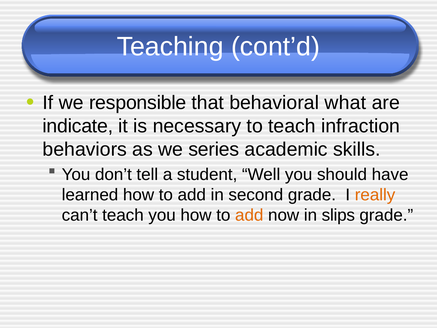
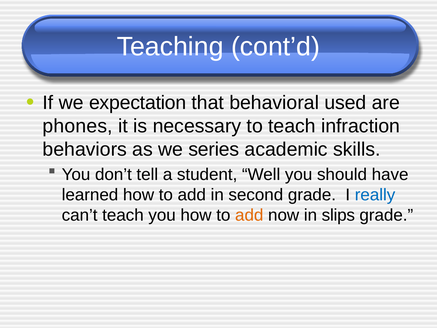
responsible: responsible -> expectation (138, 103)
what: what -> used (345, 103)
indicate: indicate -> phones (78, 126)
really colour: orange -> blue (375, 195)
